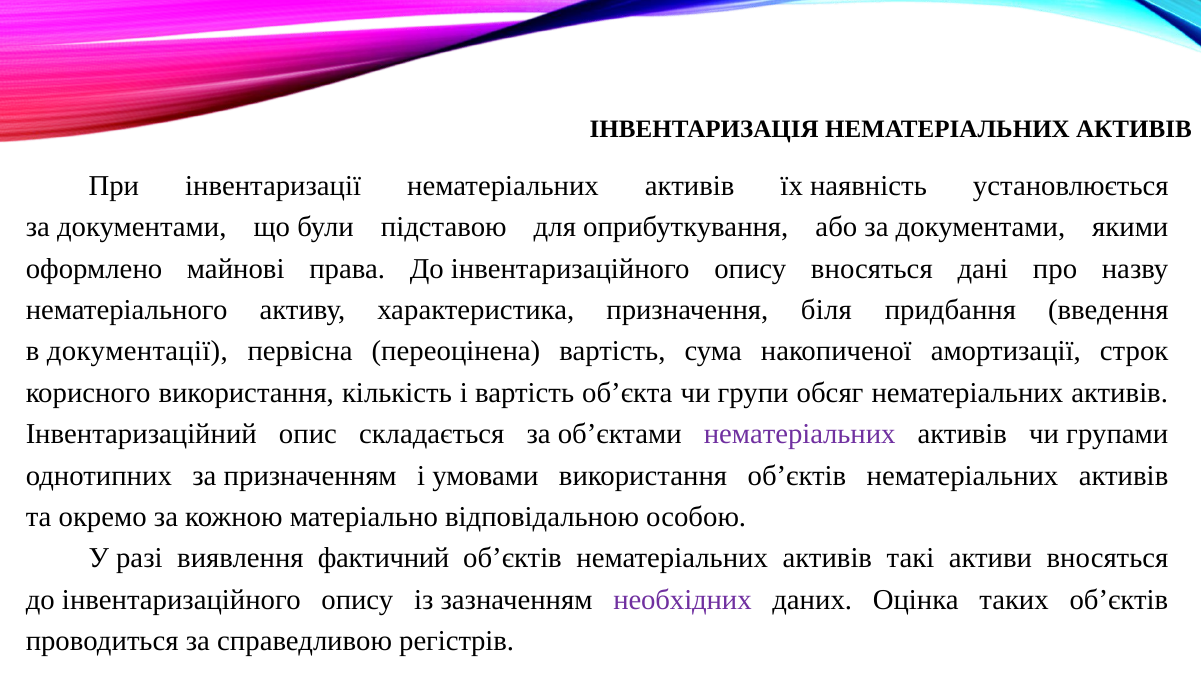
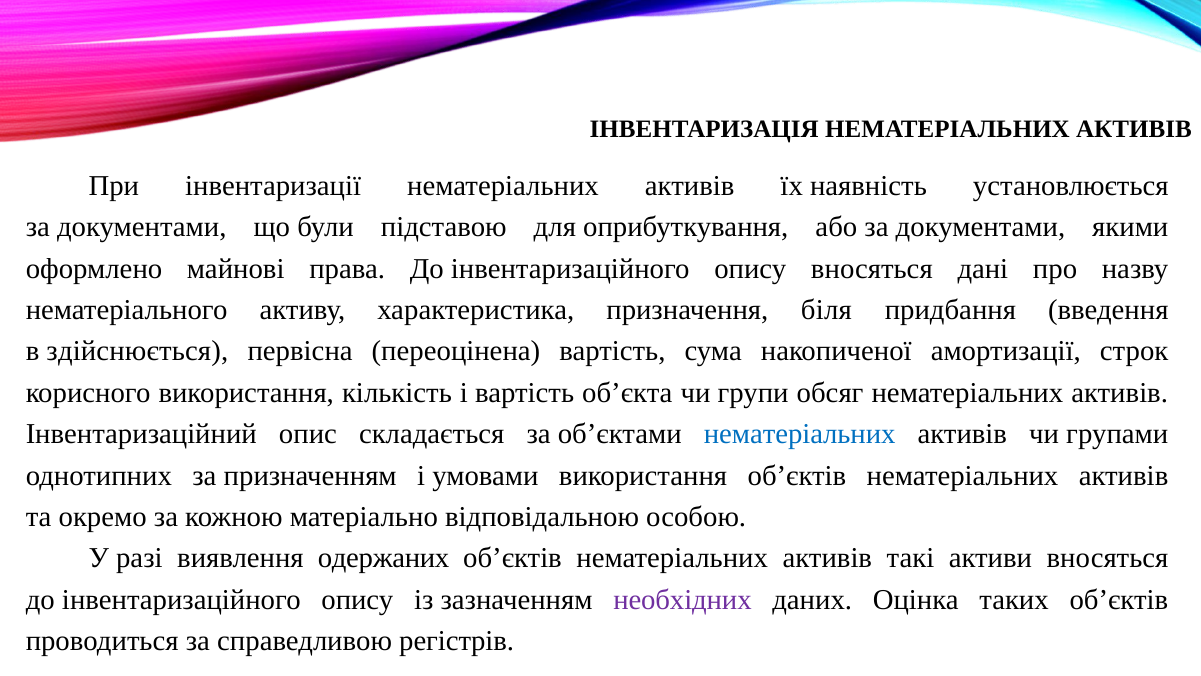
документації: документації -> здійснюється (137, 351)
нематеріальних colour: purple -> blue (800, 434)
фактичний: фактичний -> одержаних (384, 558)
